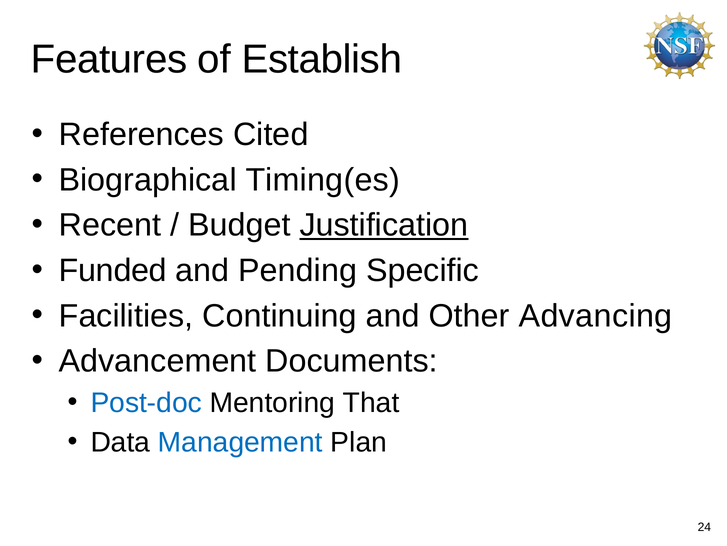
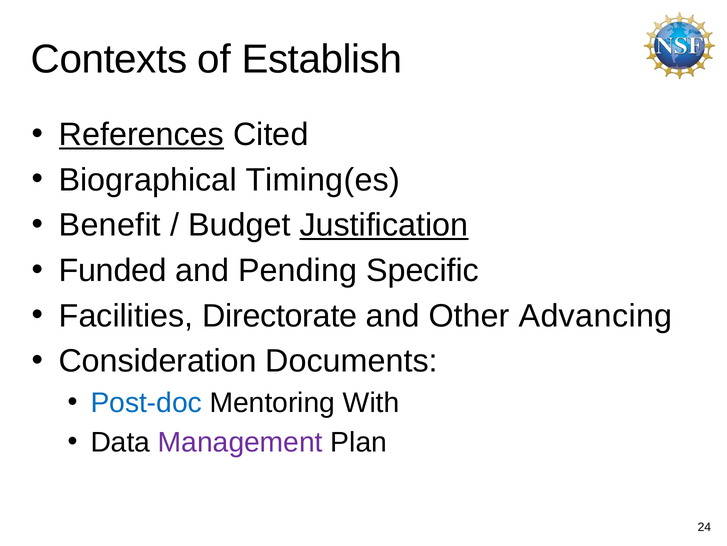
Features: Features -> Contexts (109, 59)
References underline: none -> present (141, 134)
Recent: Recent -> Benefit (110, 225)
Continuing: Continuing -> Directorate (280, 315)
Advancement: Advancement -> Consideration (158, 361)
That: That -> With (371, 402)
Management colour: blue -> purple (240, 442)
